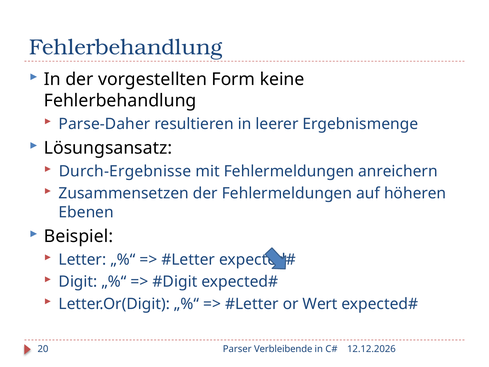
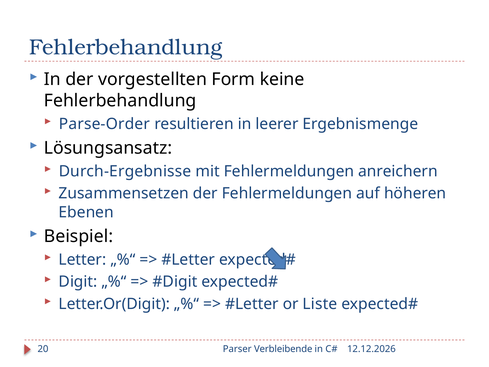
Parse-Daher: Parse-Daher -> Parse-Order (104, 124)
Wert: Wert -> Liste (320, 304)
